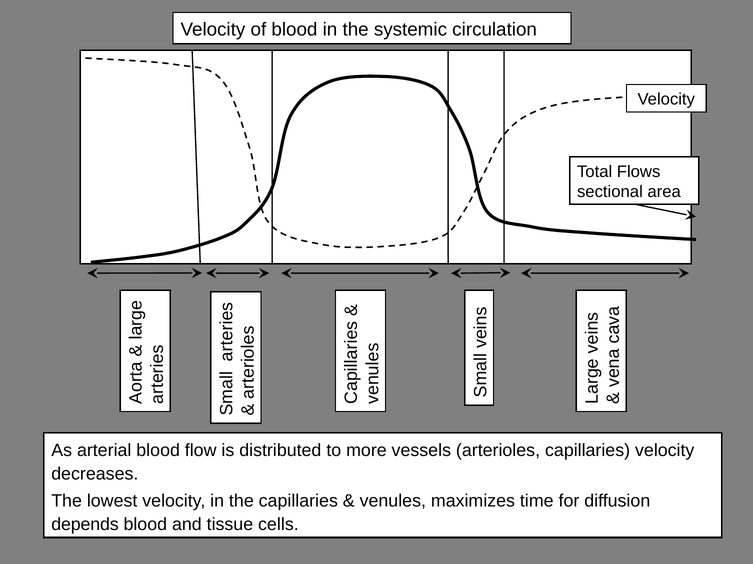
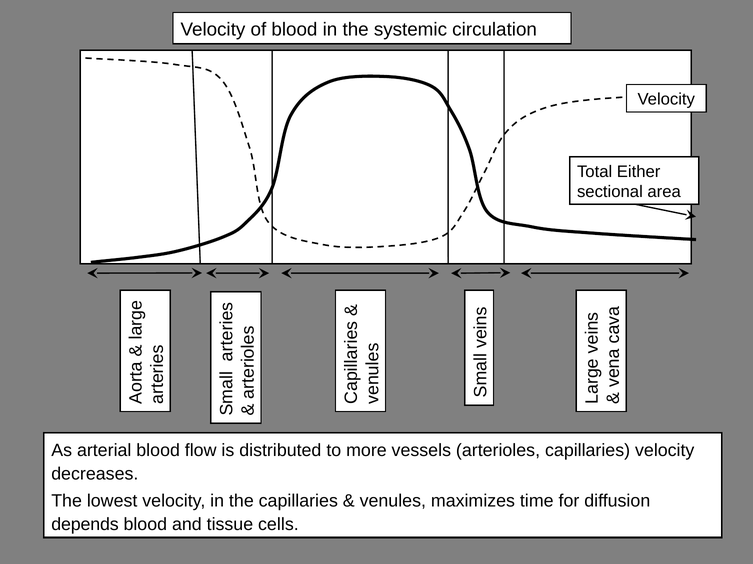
Flows: Flows -> Either (639, 172)
